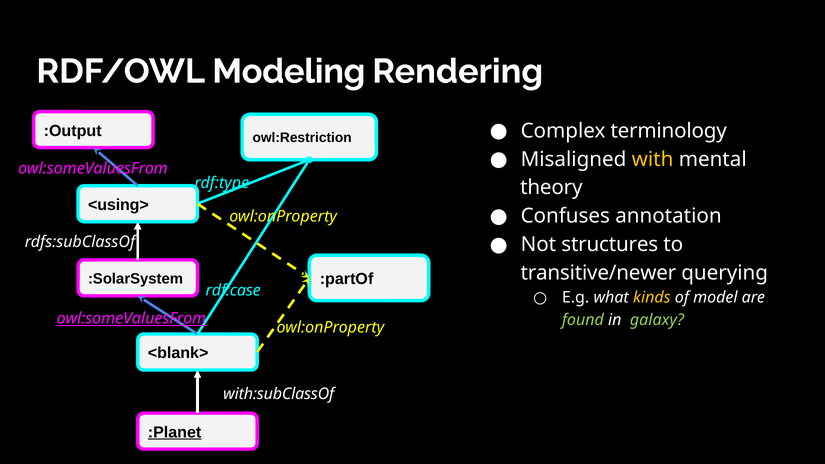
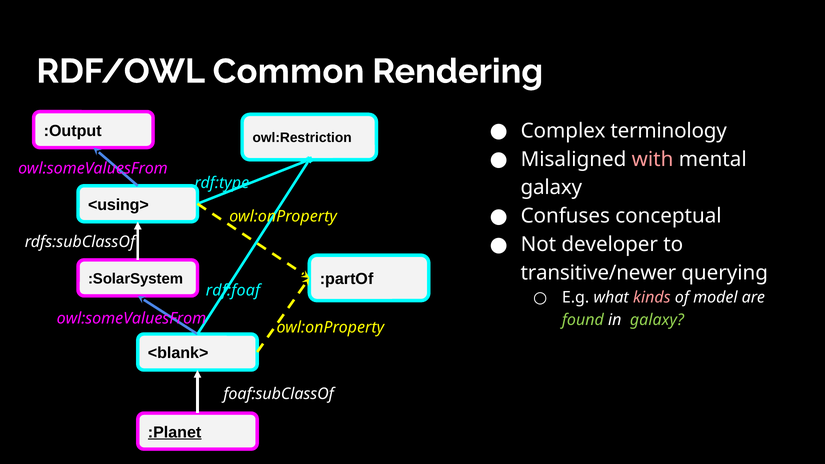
Modeling: Modeling -> Common (288, 71)
with colour: yellow -> pink (653, 159)
theory: theory -> galaxy (551, 188)
annotation: annotation -> conceptual (668, 216)
structures: structures -> developer (610, 245)
rdf:case: rdf:case -> rdf:foaf (233, 290)
kinds colour: yellow -> pink (652, 298)
owl:someValuesFrom underline: present -> none (131, 318)
with:subClassOf: with:subClassOf -> foaf:subClassOf (279, 394)
